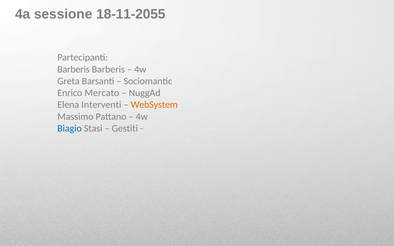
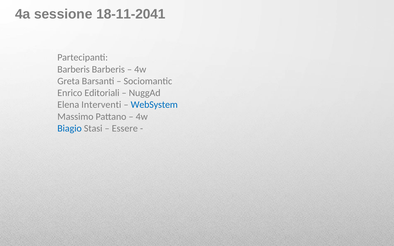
18-11-2055: 18-11-2055 -> 18-11-2041 (131, 14)
Mercato: Mercato -> Editoriali (102, 93)
WebSystem colour: orange -> blue (154, 105)
Gestiti: Gestiti -> Essere (125, 128)
